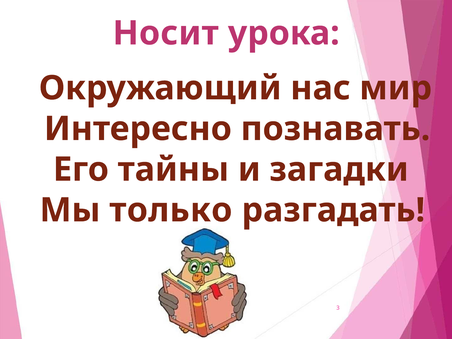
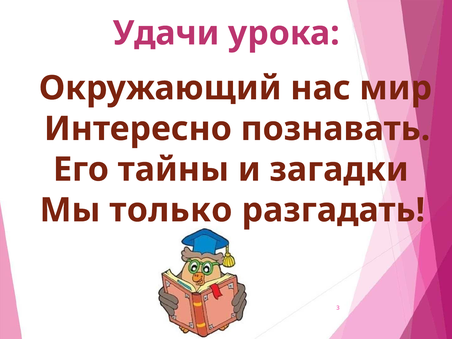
Носит: Носит -> Удачи (166, 33)
